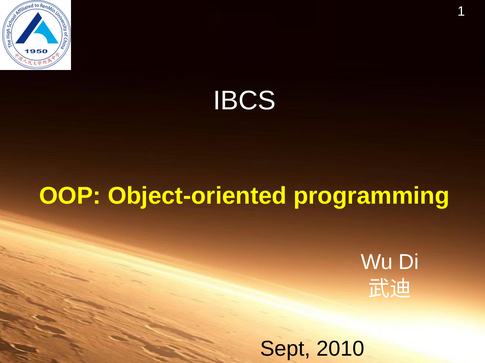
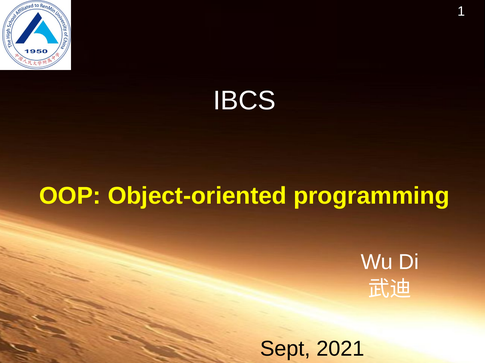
2010: 2010 -> 2021 (340, 350)
